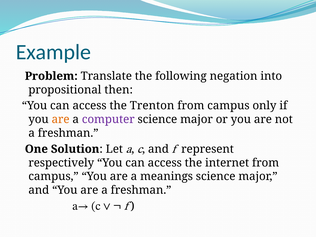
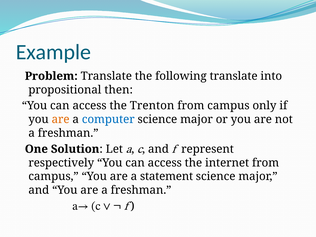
following negation: negation -> translate (234, 76)
computer colour: purple -> blue (108, 119)
meanings: meanings -> statement (167, 176)
